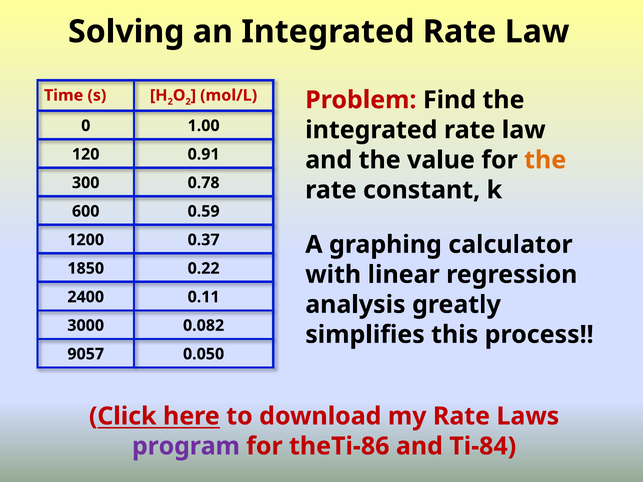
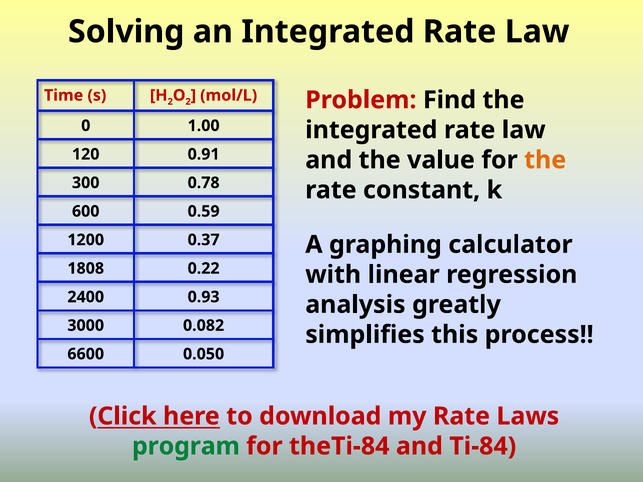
1850: 1850 -> 1808 (86, 269)
0.11: 0.11 -> 0.93 (204, 297)
9057: 9057 -> 6600 (86, 354)
program colour: purple -> green (186, 446)
theTi-86: theTi-86 -> theTi-84 (339, 446)
